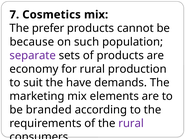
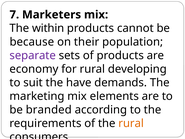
Cosmetics: Cosmetics -> Marketers (52, 15)
prefer: prefer -> within (48, 28)
such: such -> their (87, 42)
production: production -> developing (137, 69)
rural colour: purple -> orange (131, 123)
